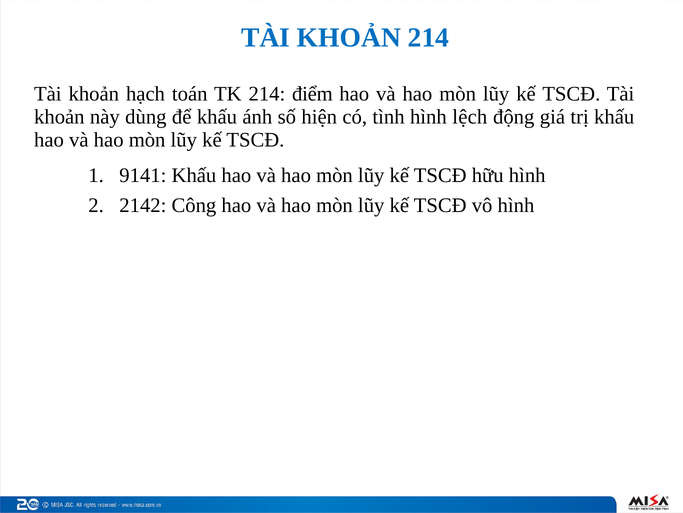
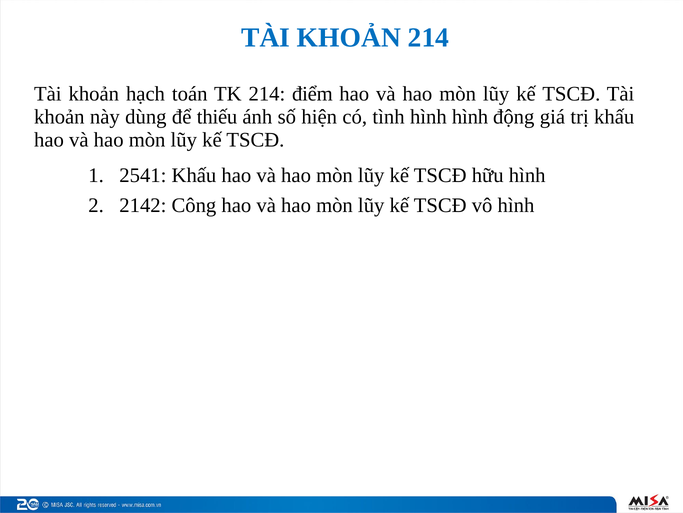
để khấu: khấu -> thiếu (217, 117)
hình lệch: lệch -> hình (470, 117)
9141: 9141 -> 2541 (143, 175)
